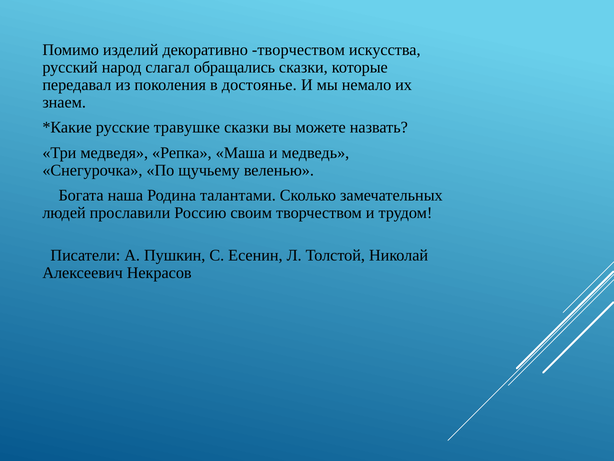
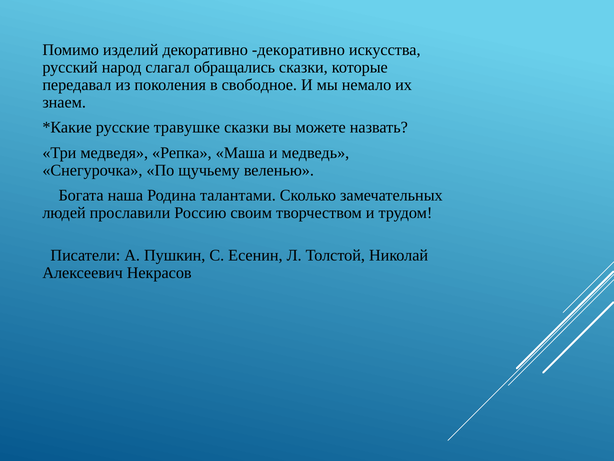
декоративно творчеством: творчеством -> декоративно (298, 50)
достоянье: достоянье -> свободное (259, 85)
